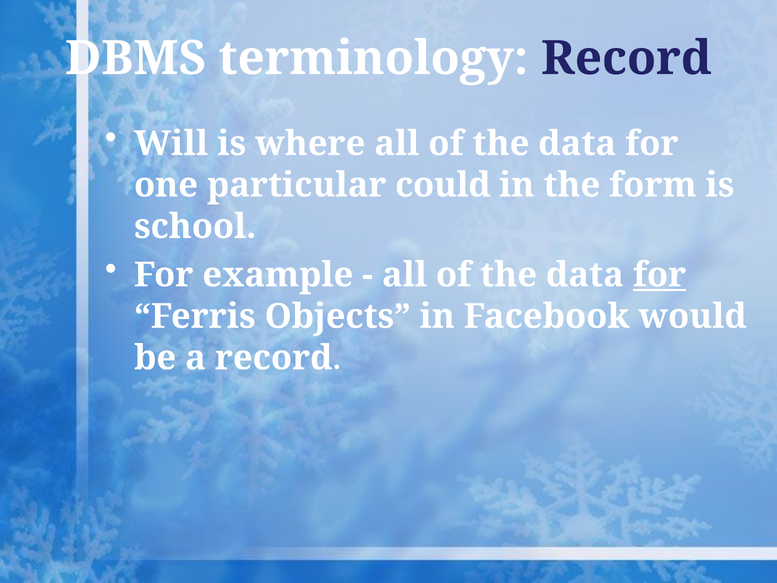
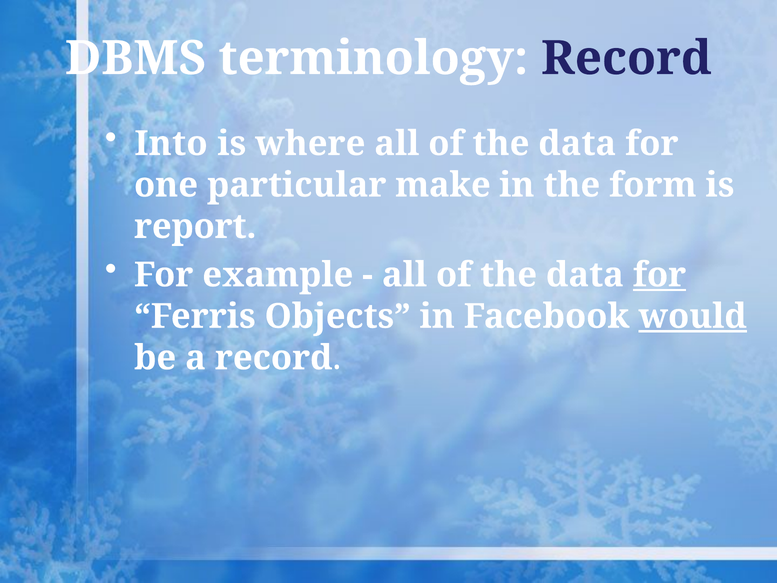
Will: Will -> Into (171, 144)
could: could -> make (443, 185)
school: school -> report (195, 226)
would underline: none -> present (693, 316)
